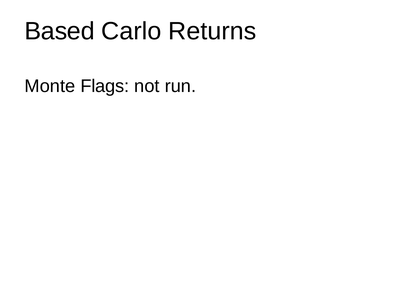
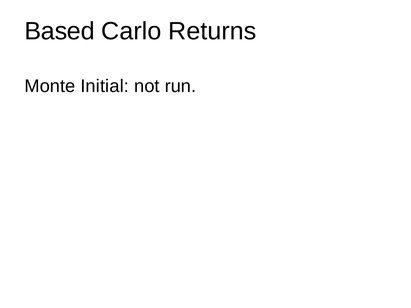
Flags: Flags -> Initial (105, 86)
